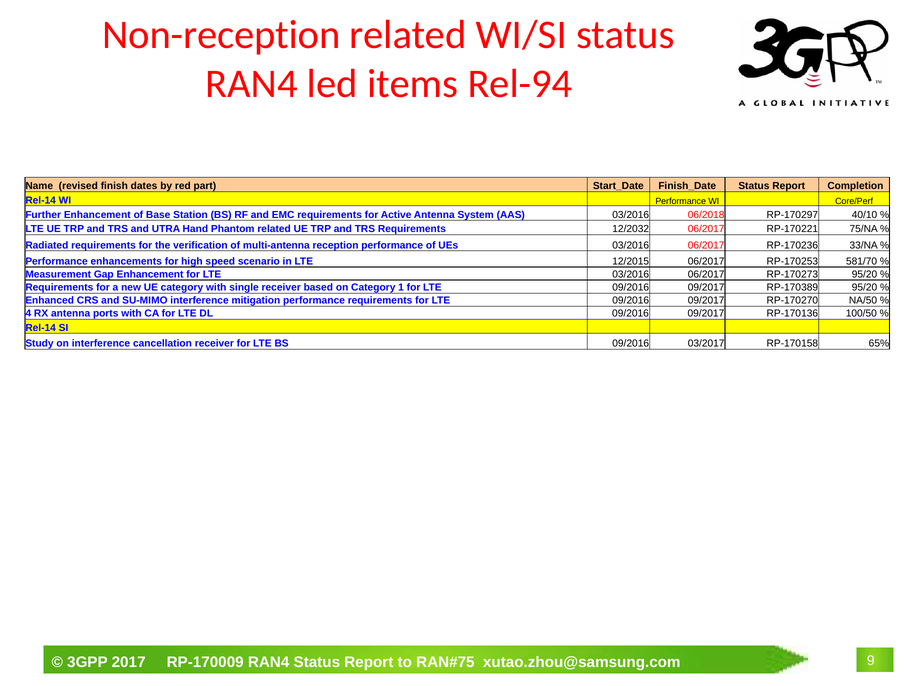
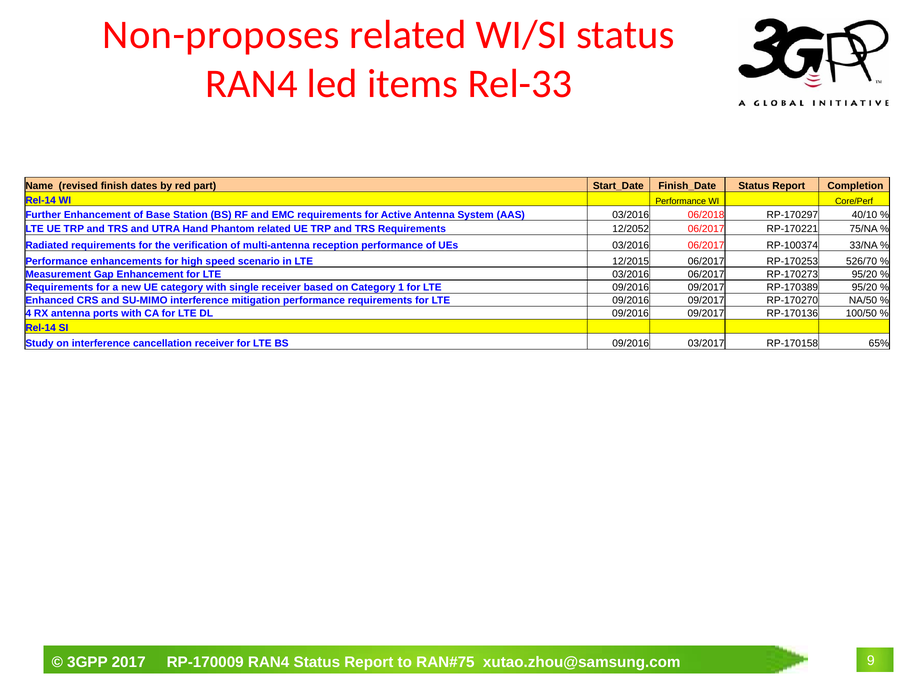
Non-reception: Non-reception -> Non-proposes (221, 35)
Rel-94: Rel-94 -> Rel-33 (520, 84)
12/2032: 12/2032 -> 12/2052 (631, 229)
RP-170236: RP-170236 -> RP-100374 (792, 245)
581/70: 581/70 -> 526/70 (862, 262)
